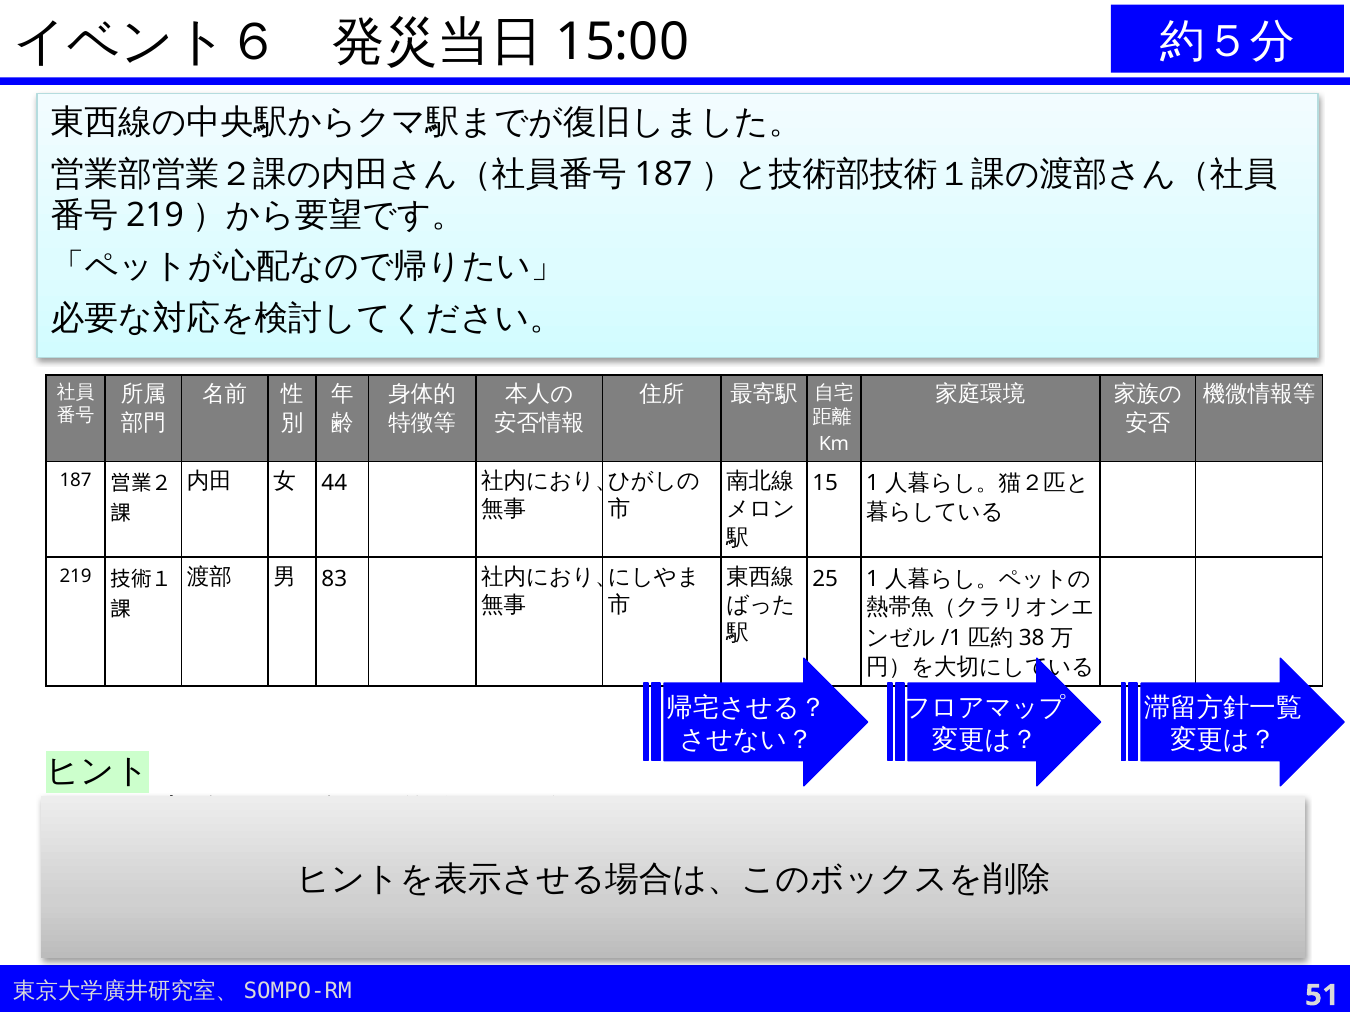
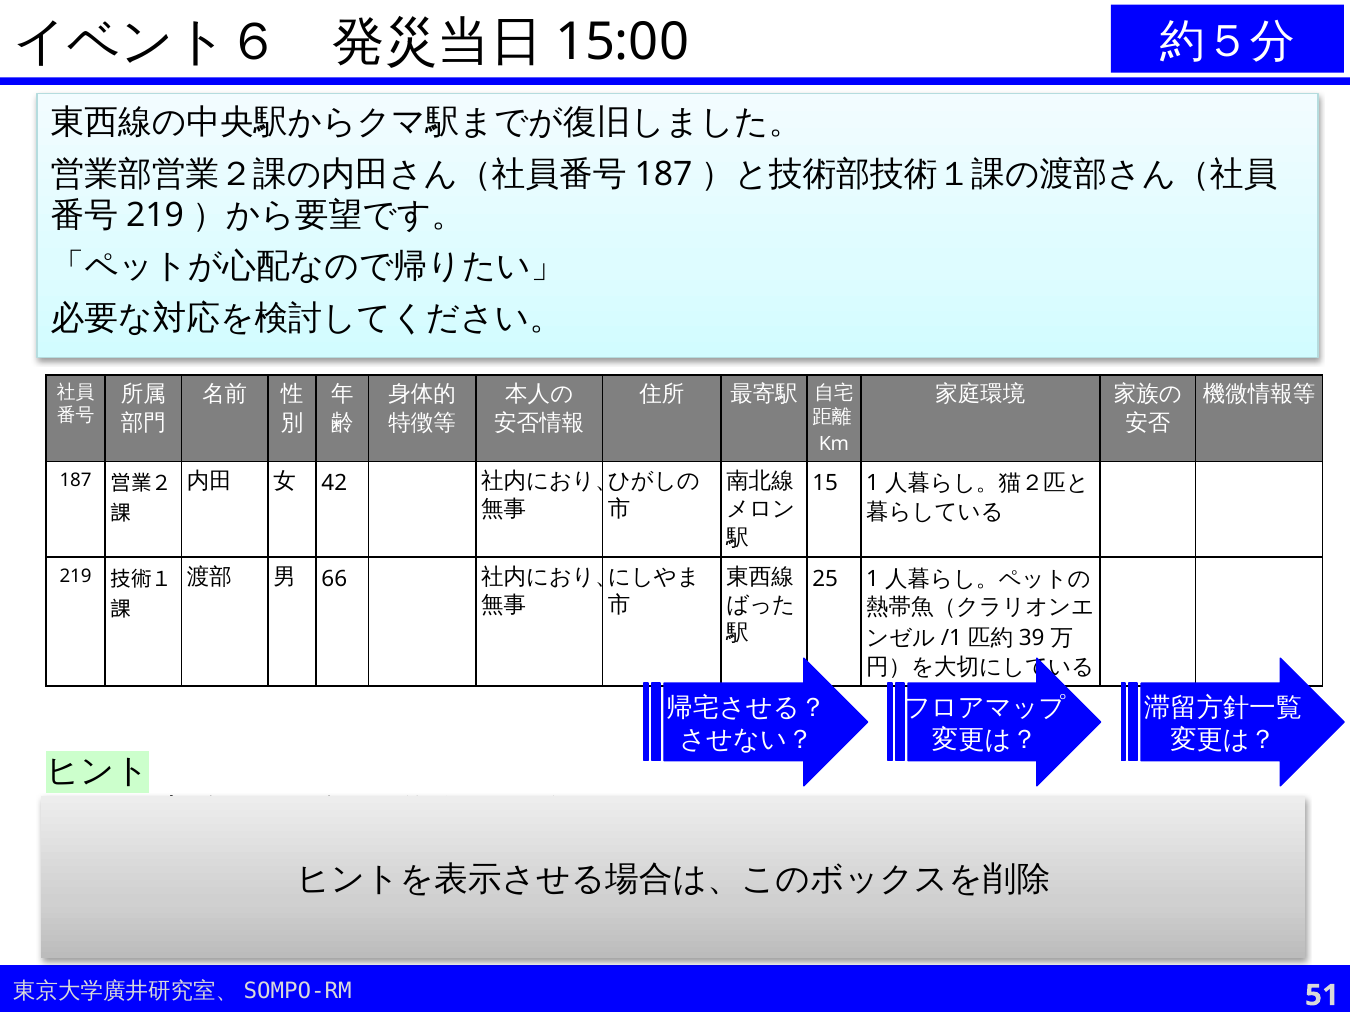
44: 44 -> 42 (334, 484)
83: 83 -> 66 (334, 579)
38: 38 -> 39 (1032, 639)
